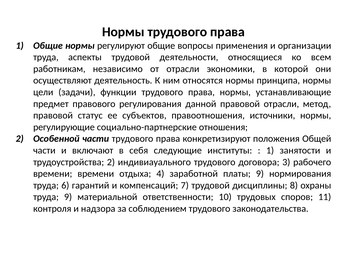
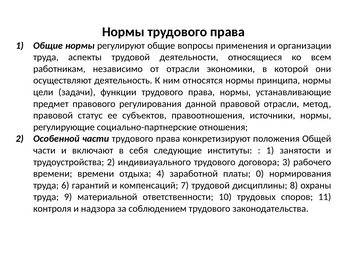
платы 9: 9 -> 0 (260, 174)
